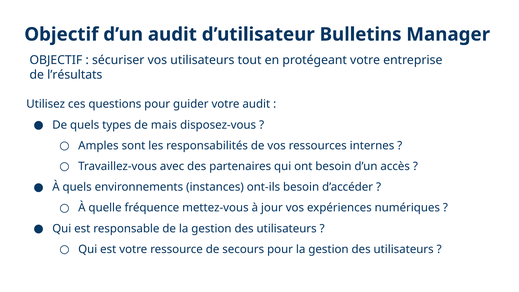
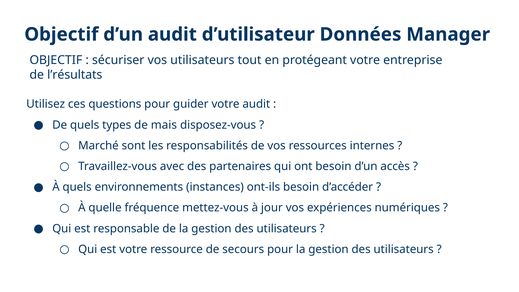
Bulletins: Bulletins -> Données (360, 34)
Amples: Amples -> Marché (98, 146)
